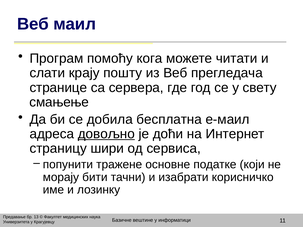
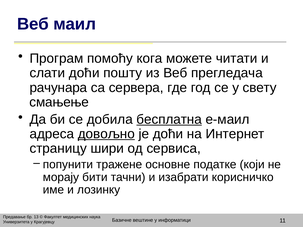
слати крају: крају -> доћи (84, 73)
странице: странице -> рачунара (58, 88)
бесплатна underline: none -> present (169, 119)
